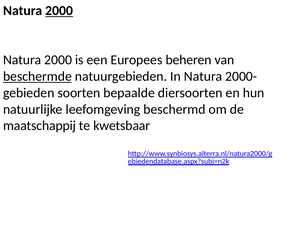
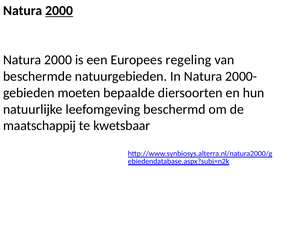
beheren: beheren -> regeling (188, 60)
beschermde underline: present -> none (37, 76)
soorten: soorten -> moeten (79, 93)
